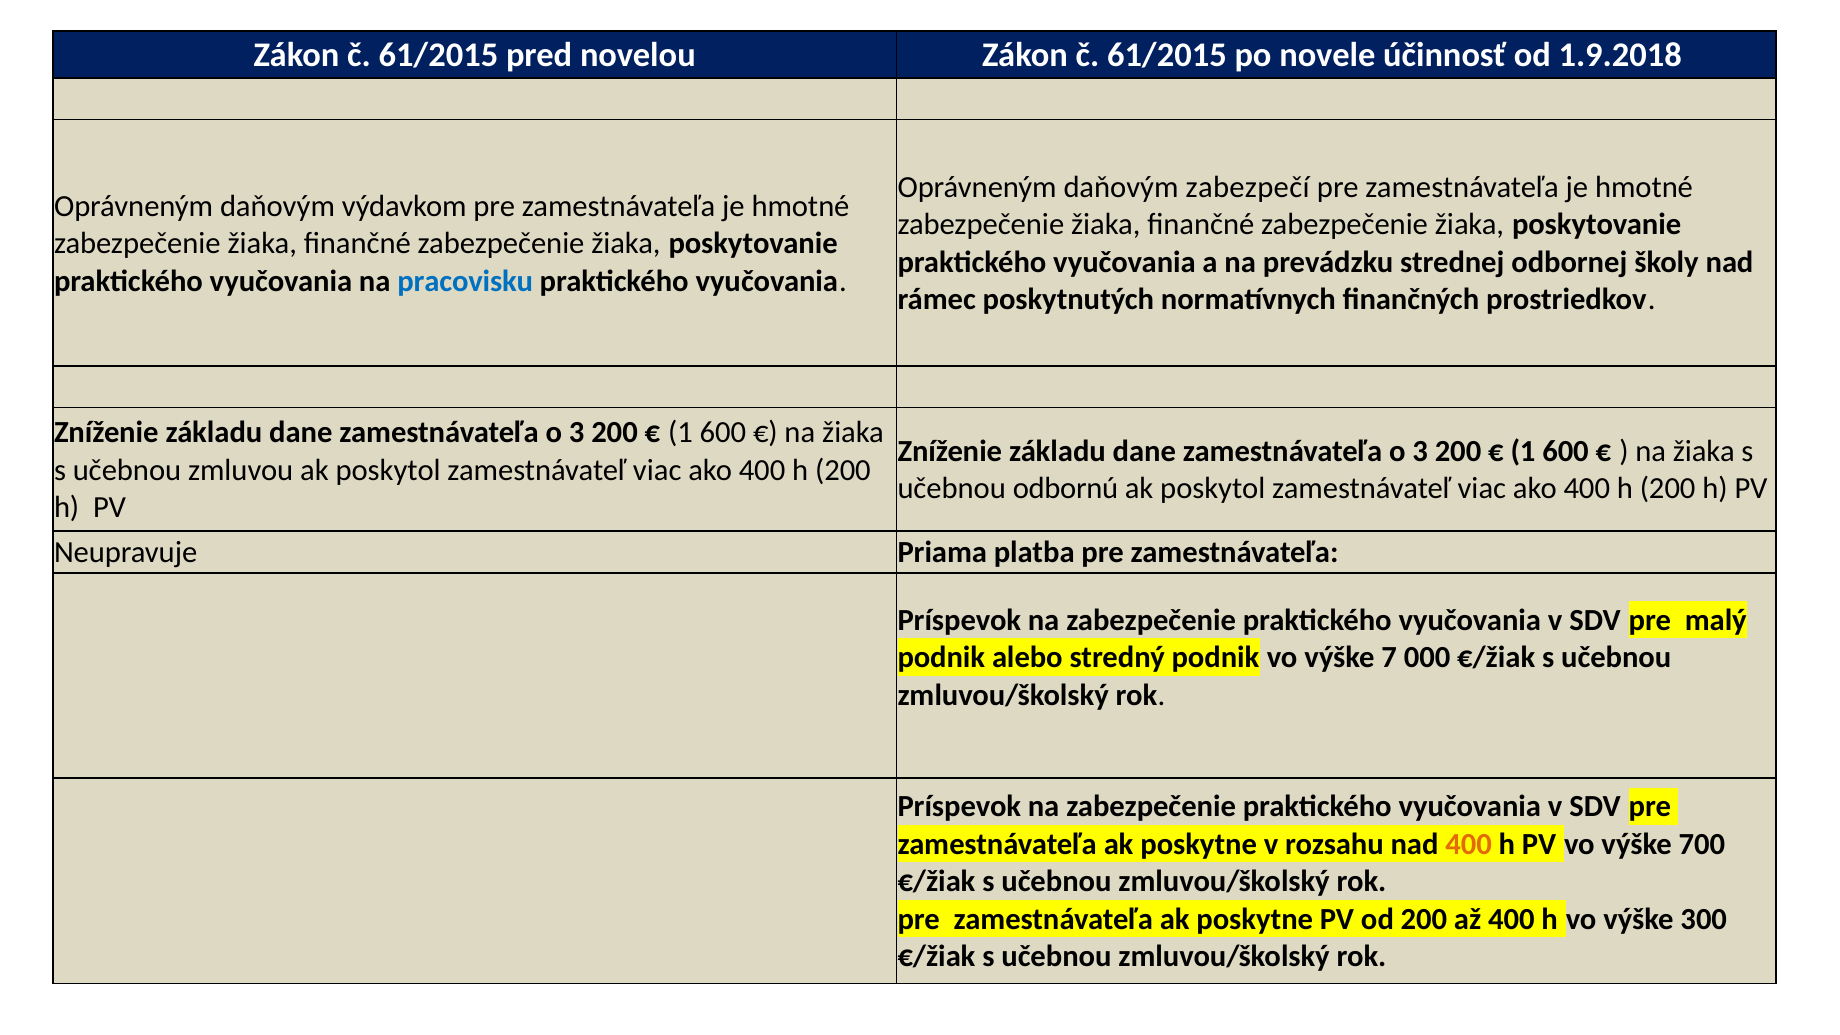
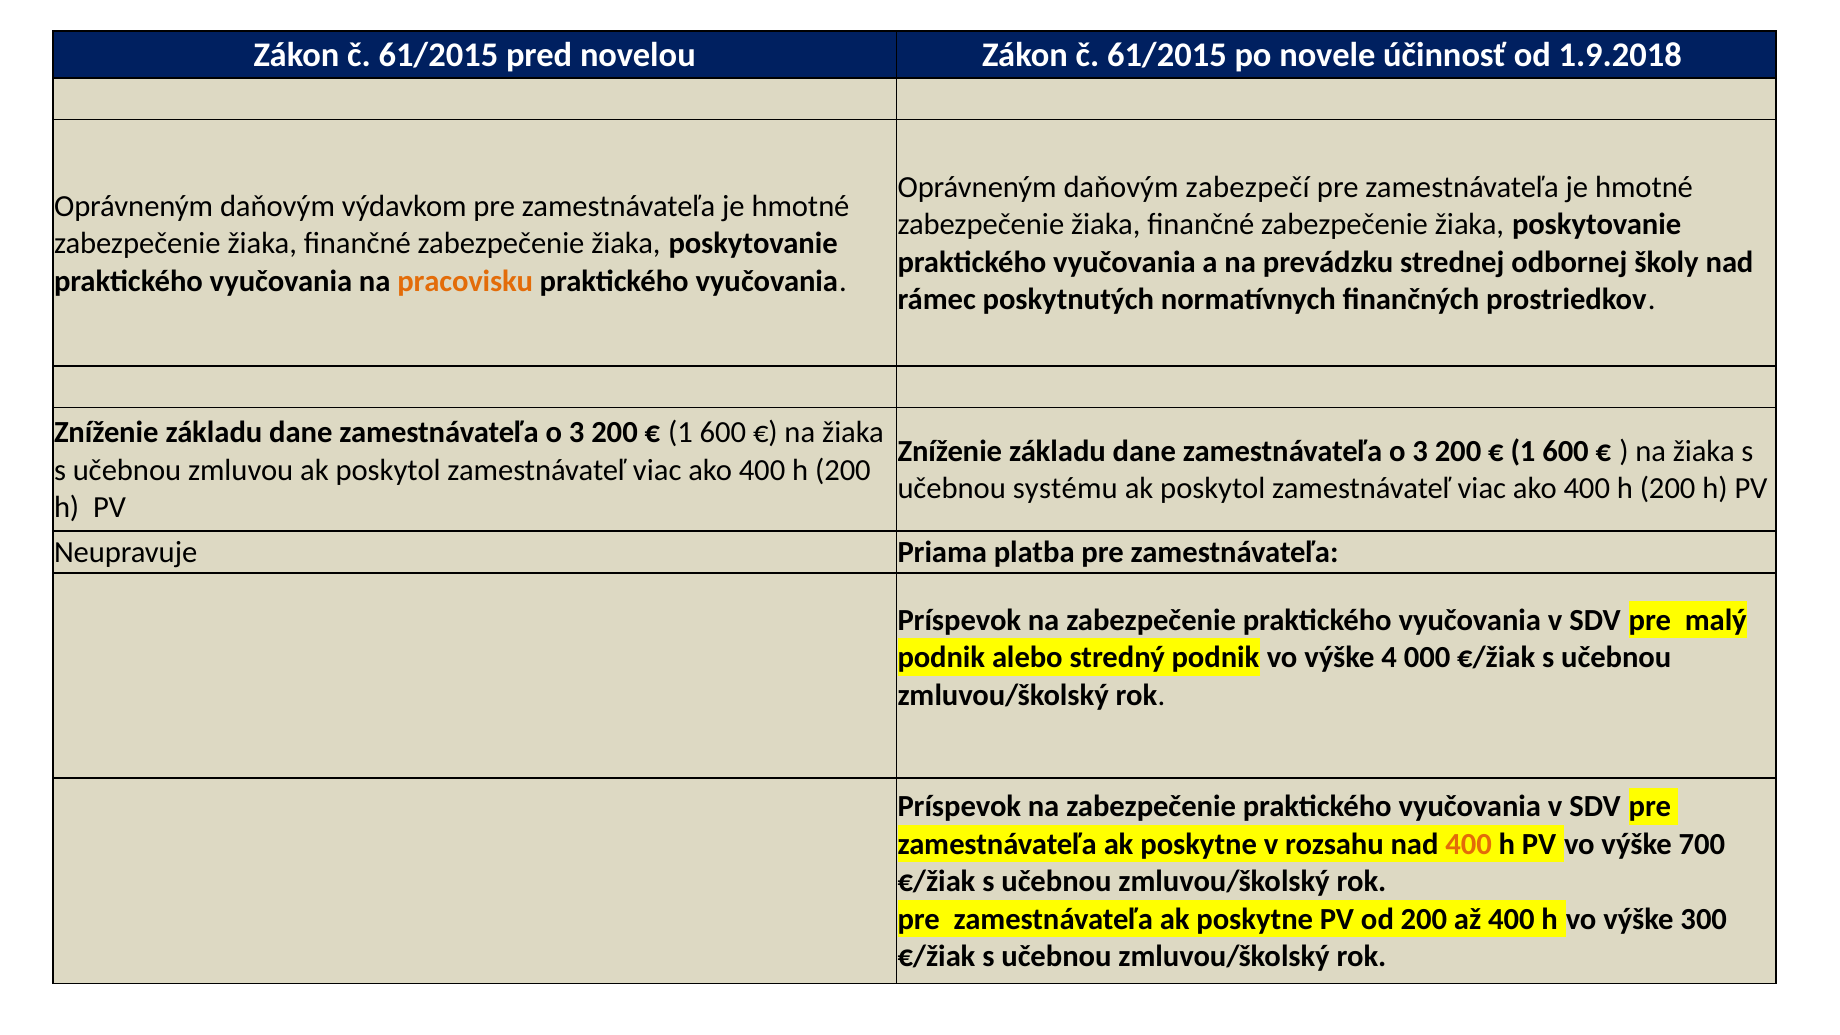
pracovisku colour: blue -> orange (465, 281)
odbornú: odbornú -> systému (1065, 489)
7: 7 -> 4 (1389, 657)
